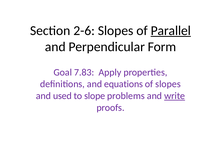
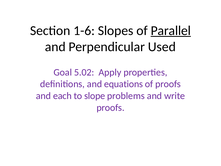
2-6: 2-6 -> 1-6 (84, 31)
Form: Form -> Used (162, 47)
7.83: 7.83 -> 5.02 (84, 72)
of slopes: slopes -> proofs (168, 84)
used: used -> each (62, 96)
write underline: present -> none (175, 96)
